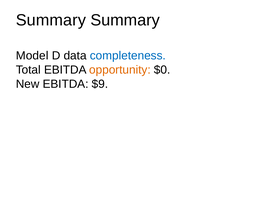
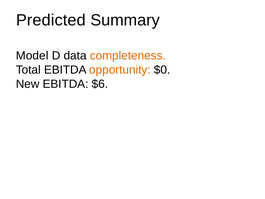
Summary: Summary -> Predicted (51, 20)
completeness colour: blue -> orange (128, 56)
$9: $9 -> $6 (100, 84)
